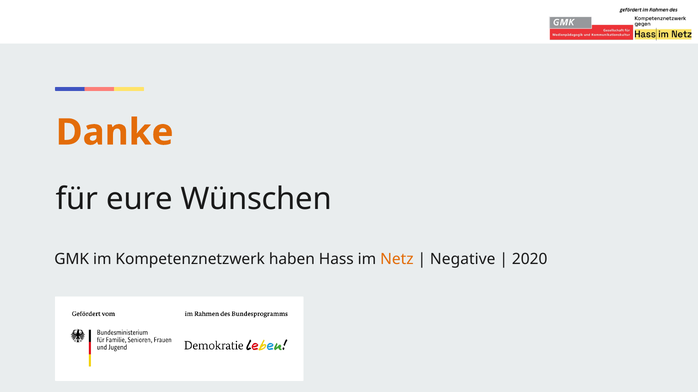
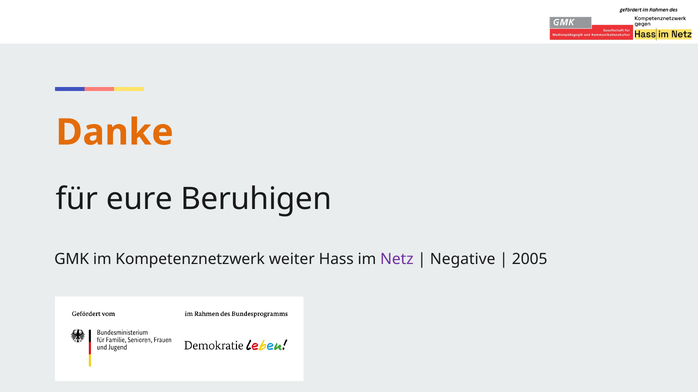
Wünschen: Wünschen -> Beruhigen (256, 199)
haben: haben -> weiter (292, 260)
Netz colour: orange -> purple (397, 260)
2020: 2020 -> 2005 (530, 260)
